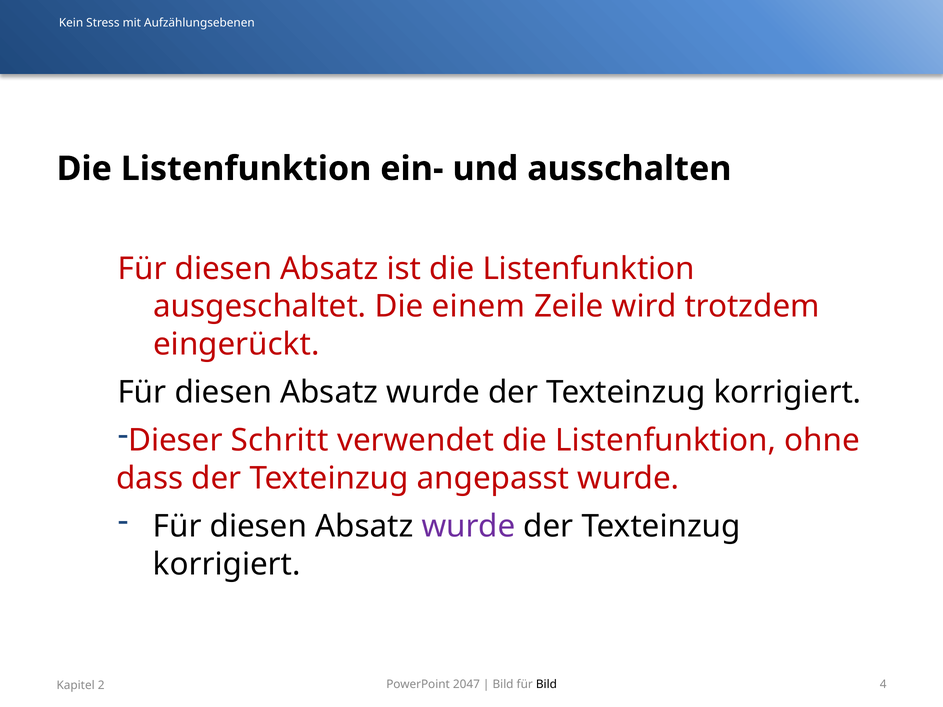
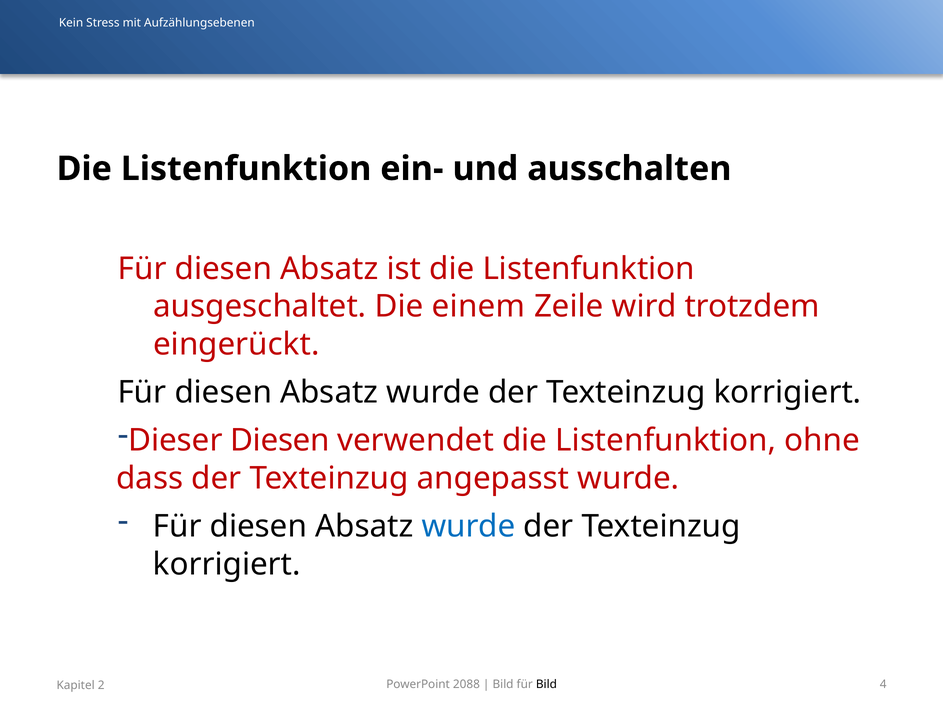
Dieser Schritt: Schritt -> Diesen (280, 441)
wurde colour: purple -> blue (468, 527)
2047: 2047 -> 2088 (466, 685)
